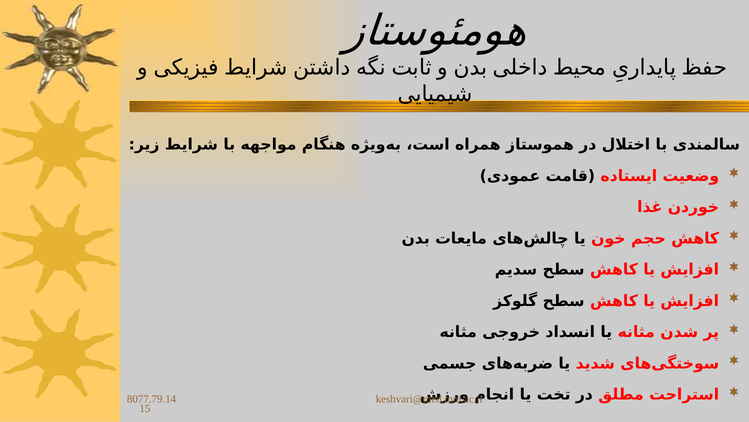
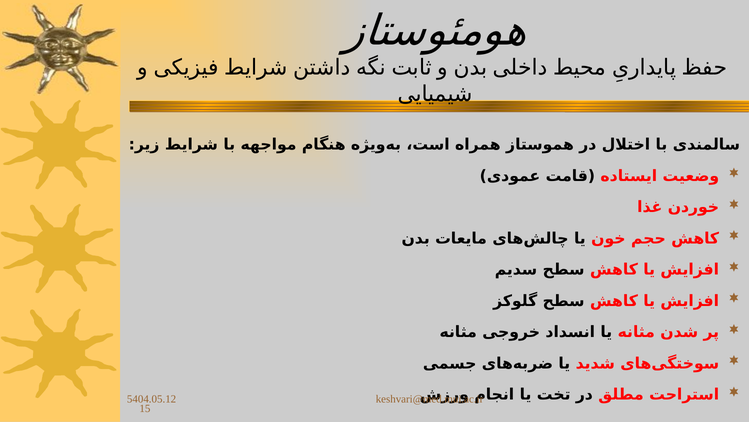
8077.79.14: 8077.79.14 -> 5404.05.12 (152, 399)
